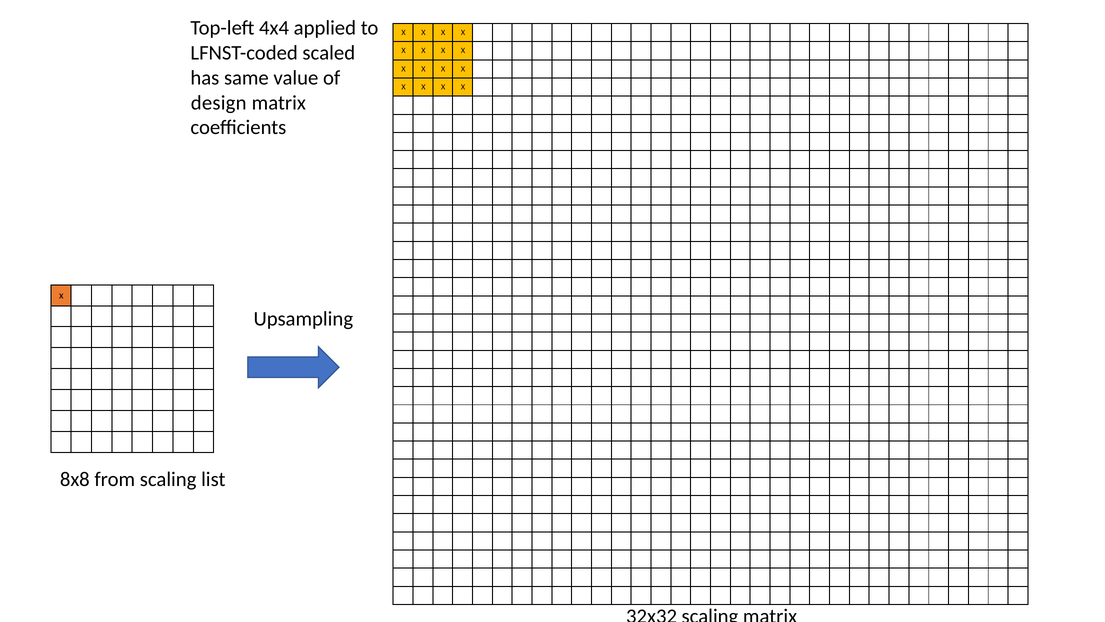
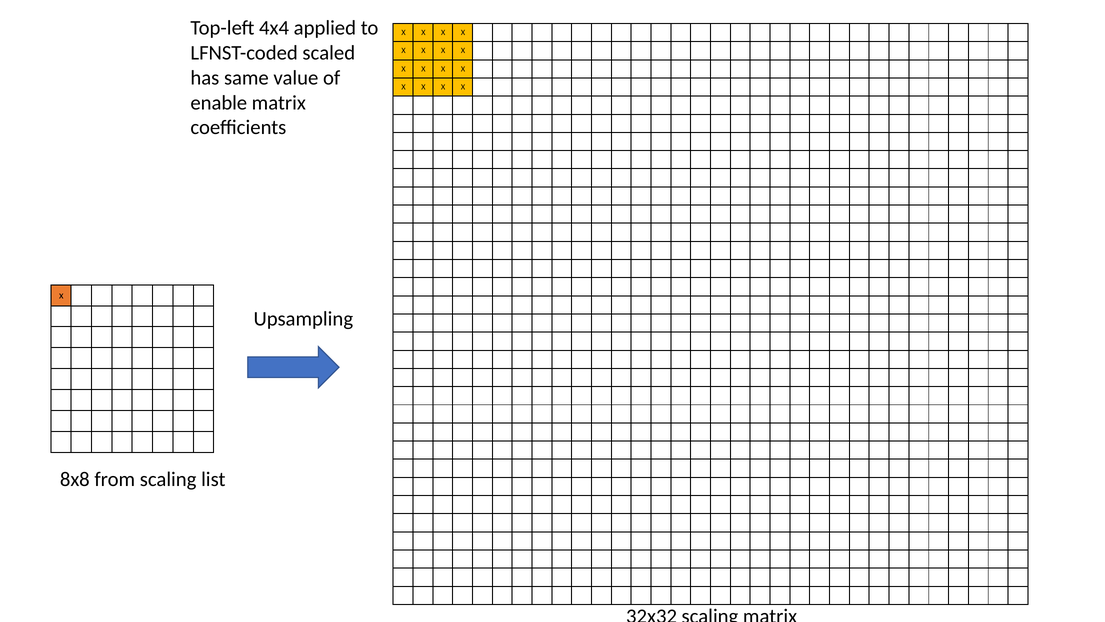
design: design -> enable (219, 103)
